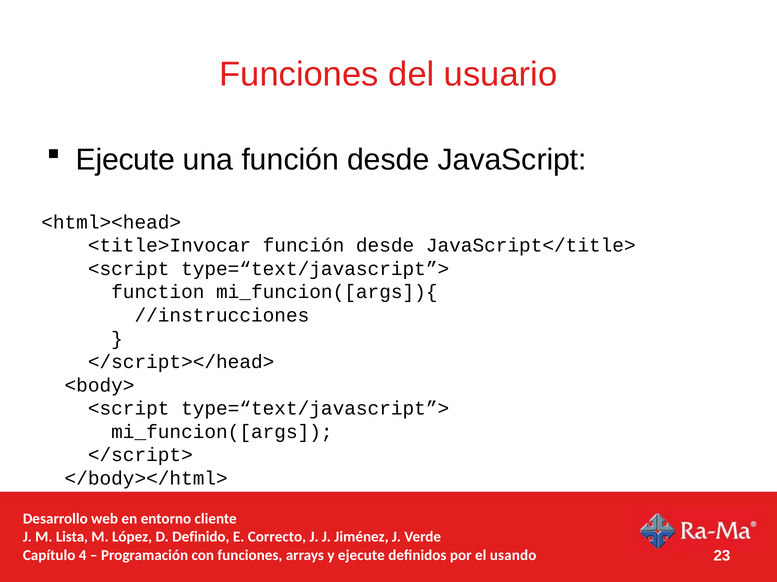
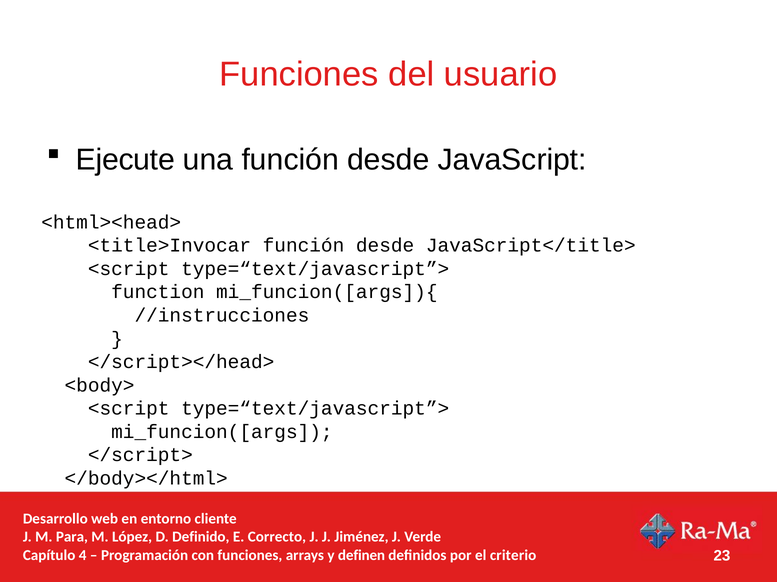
Lista: Lista -> Para (72, 538)
y ejecute: ejecute -> definen (362, 556)
usando: usando -> criterio (513, 556)
